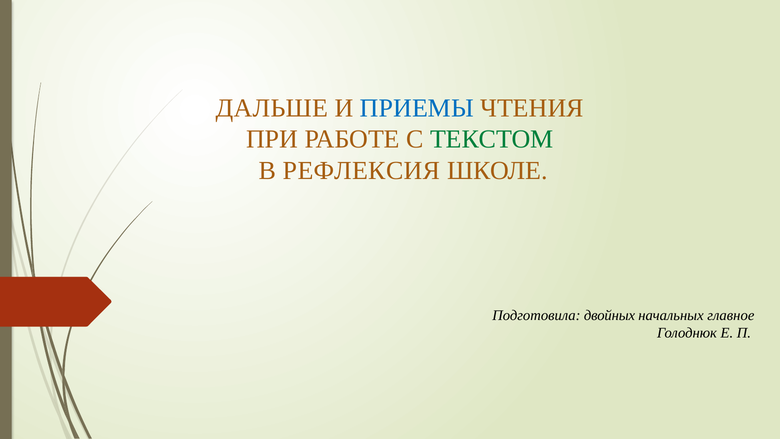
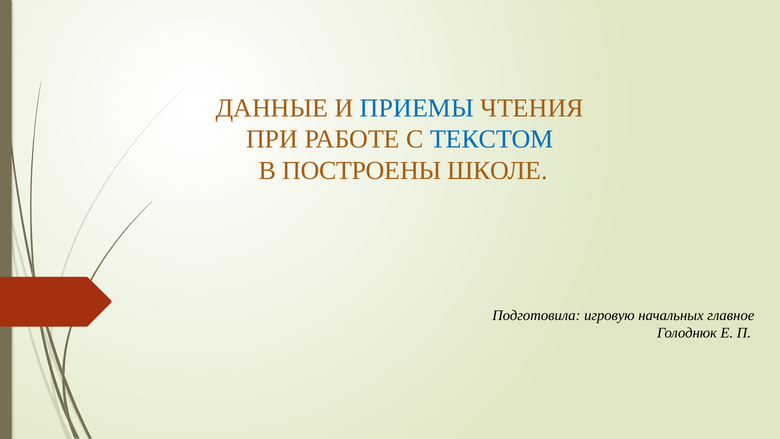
ДАЛЬШЕ: ДАЛЬШЕ -> ДАННЫЕ (272, 108)
ТЕКСТОМ colour: green -> blue (492, 139)
РЕФЛЕКСИЯ: РЕФЛЕКСИЯ -> ПОСТРОЕНЫ (362, 170)
двойных: двойных -> игровую (609, 315)
